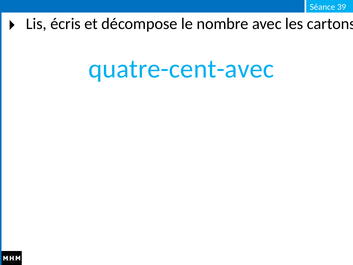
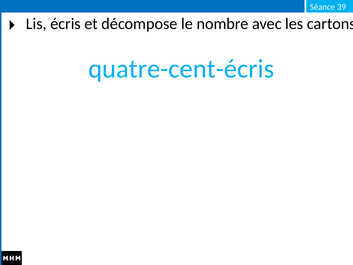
quatre-cent-avec: quatre-cent-avec -> quatre-cent-écris (181, 69)
